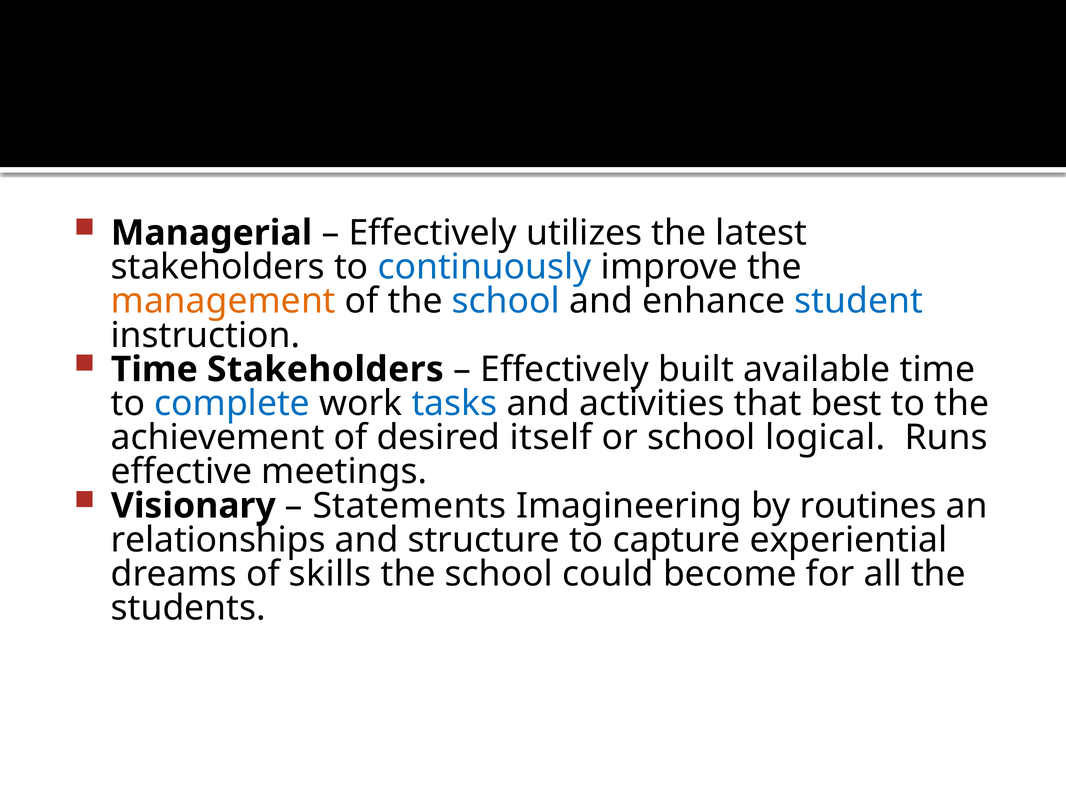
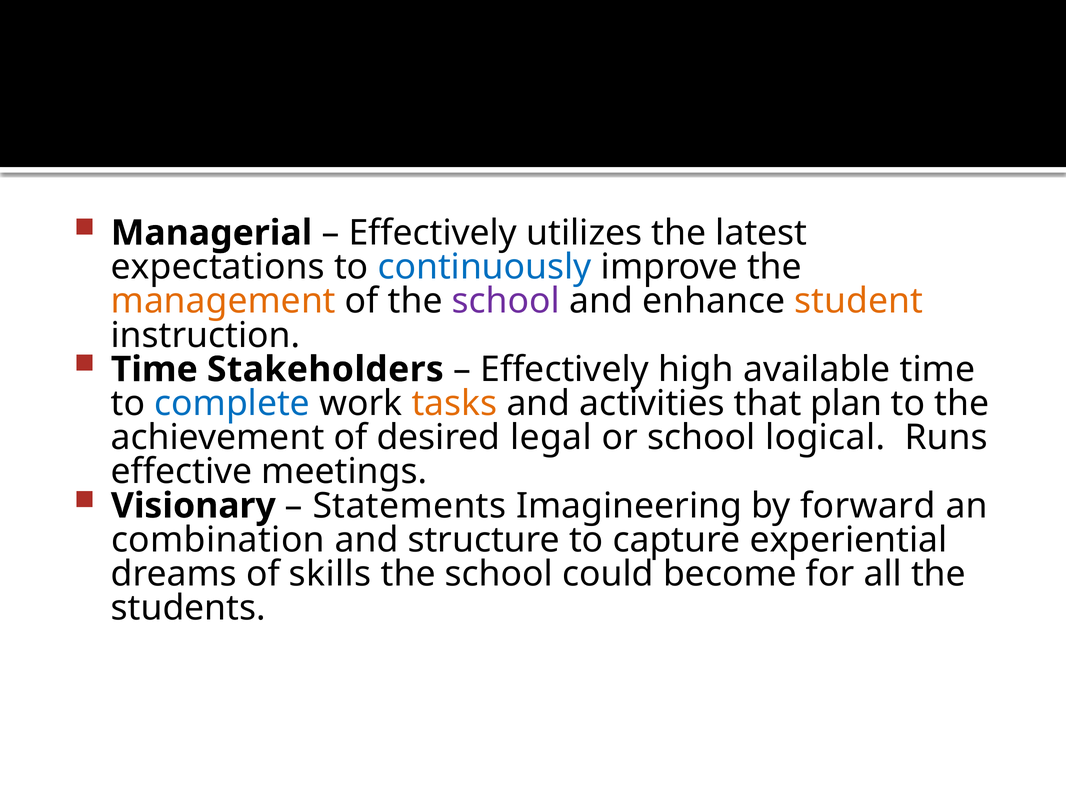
stakeholders: stakeholders -> expectations (218, 267)
school colour: blue -> purple (506, 301)
student colour: blue -> orange (859, 301)
built: built -> high (696, 370)
tasks colour: blue -> orange (454, 404)
best: best -> plan (846, 404)
itself: itself -> legal (551, 438)
routines: routines -> forward (868, 506)
relationships: relationships -> combination (218, 540)
